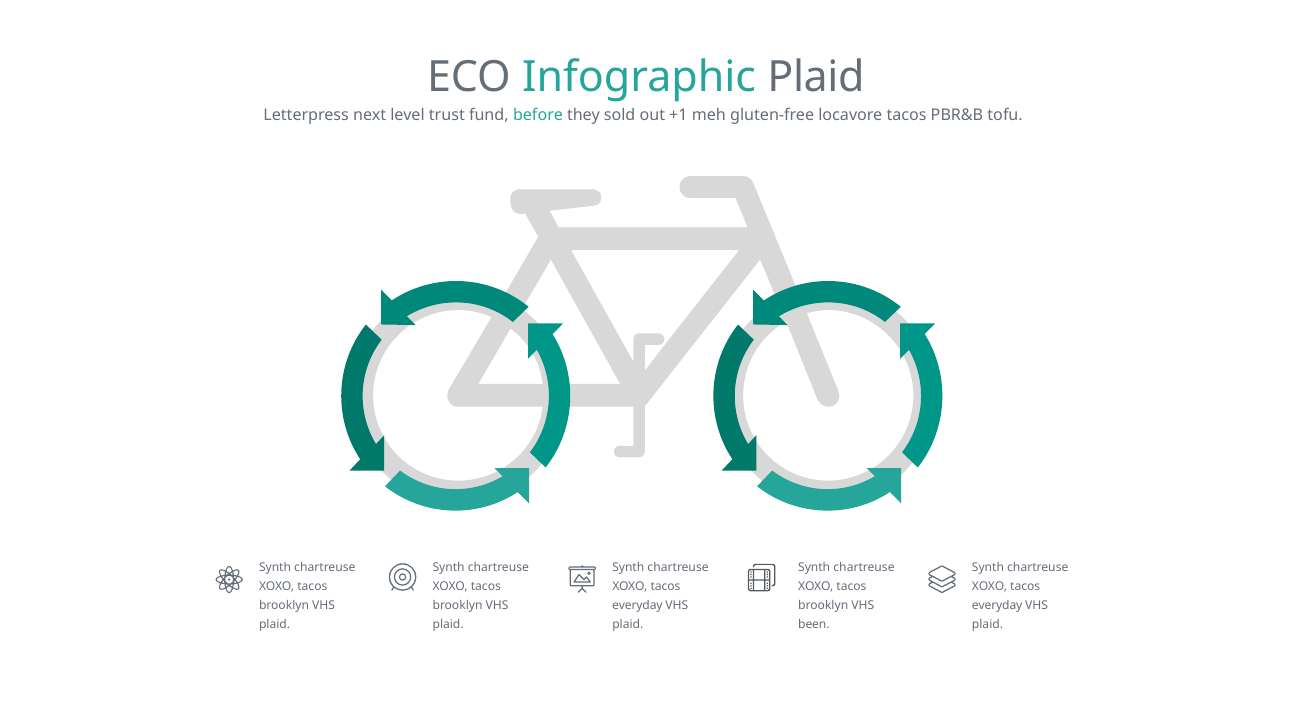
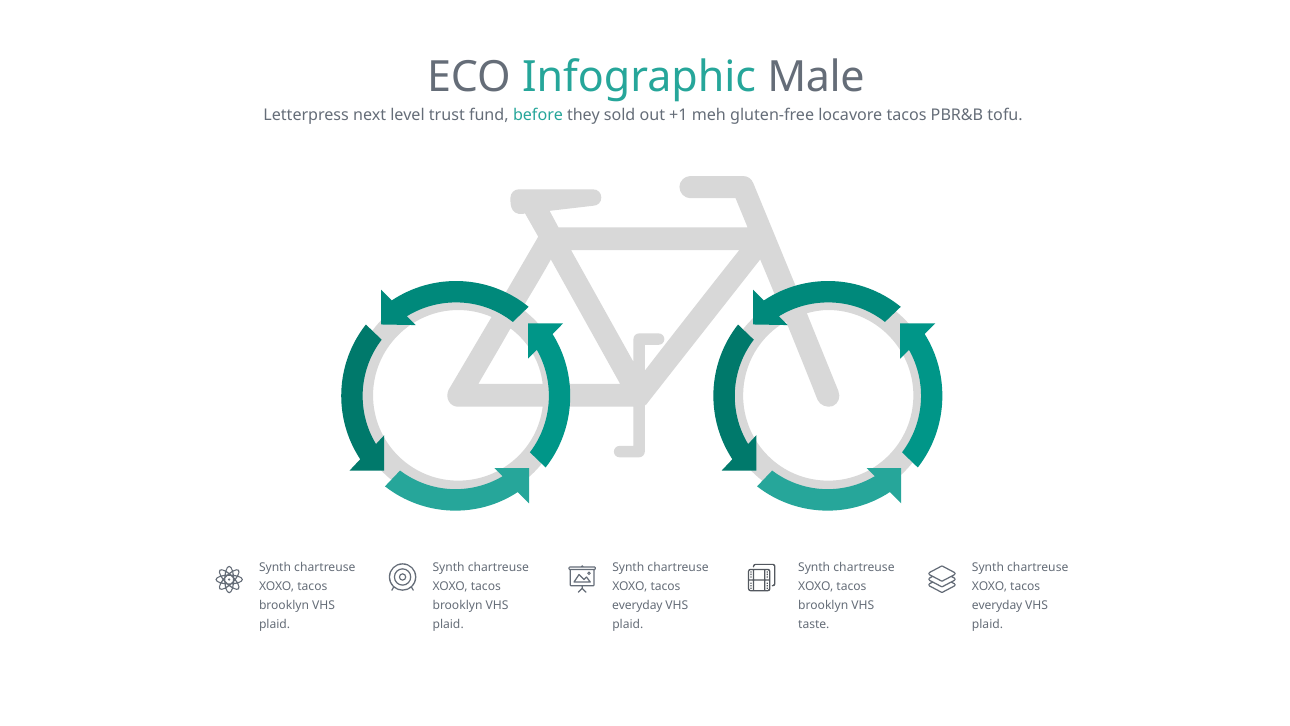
Infographic Plaid: Plaid -> Male (816, 77)
been: been -> taste (814, 624)
